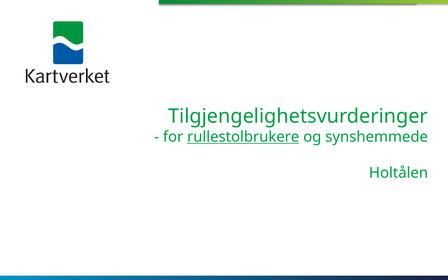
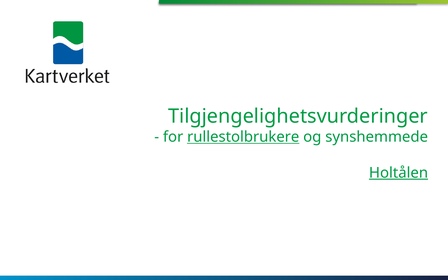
Holtålen underline: none -> present (399, 173)
